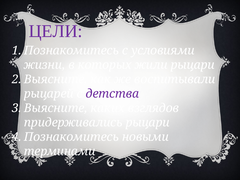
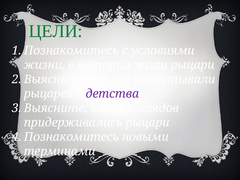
ЦЕЛИ colour: purple -> green (56, 31)
